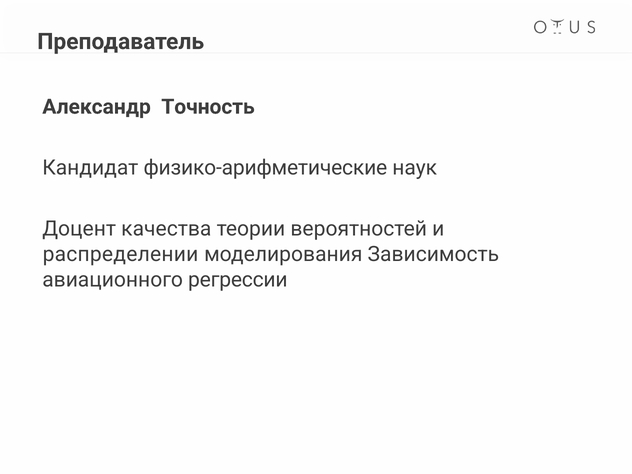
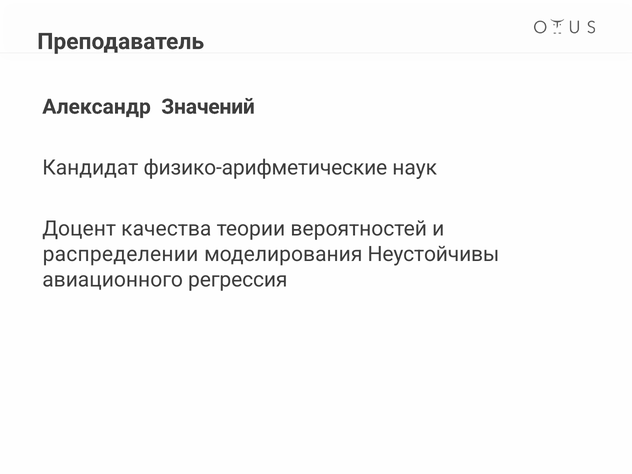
Точность: Точность -> Значений (208, 107)
Зависимость: Зависимость -> Неустойчивы (433, 254)
регрессии: регрессии -> регрессия (238, 280)
